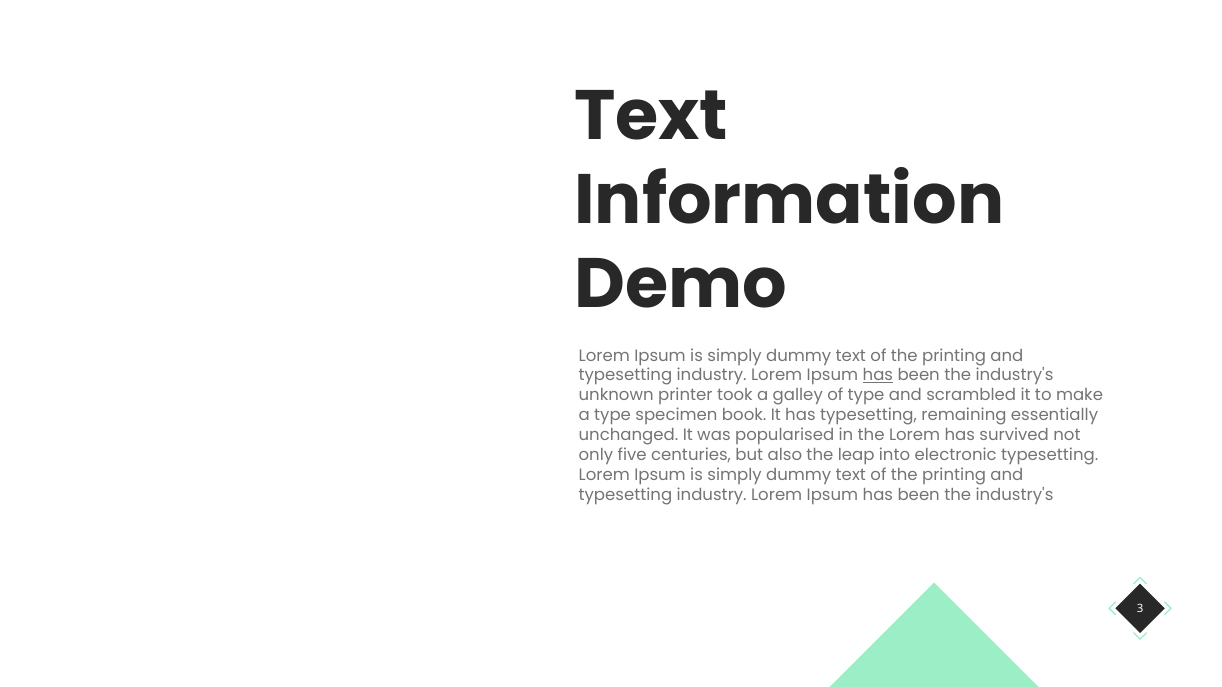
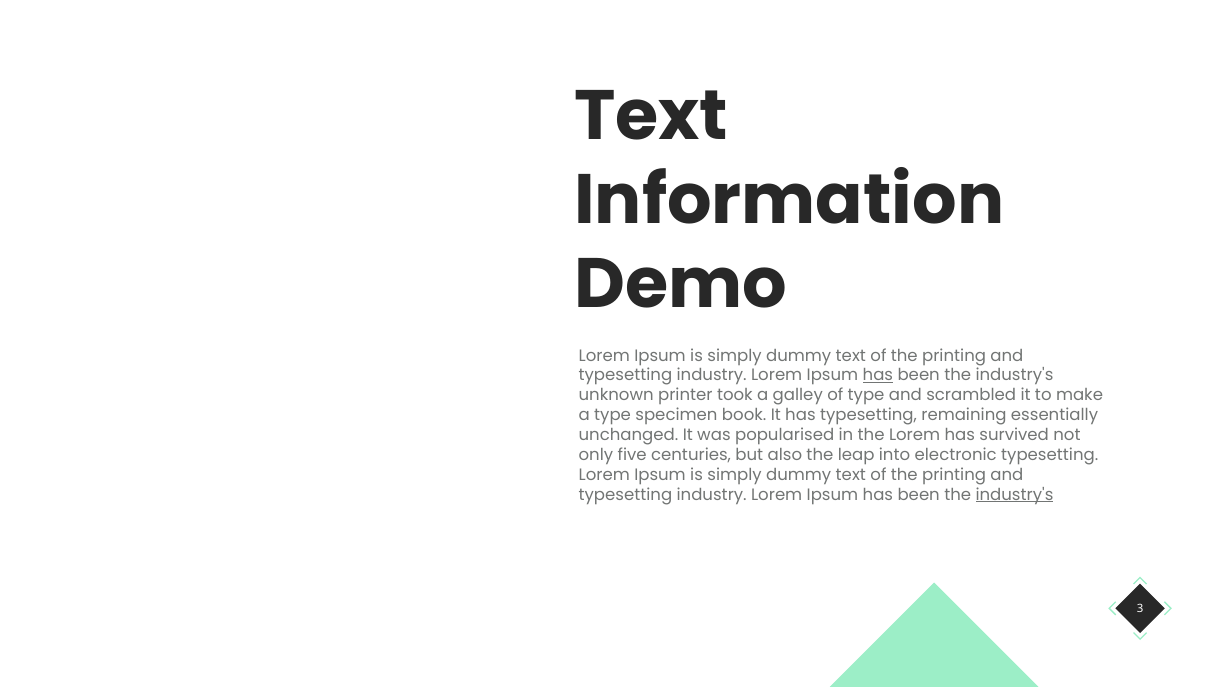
industry's underline: none -> present (1014, 495)
